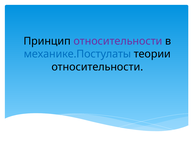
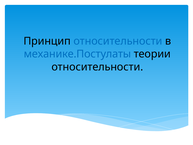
относительности colour: purple -> blue (118, 41)
